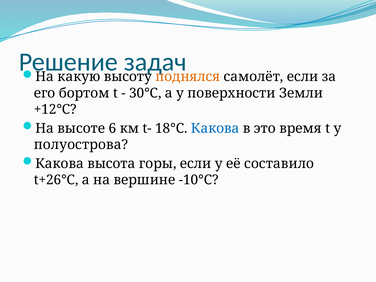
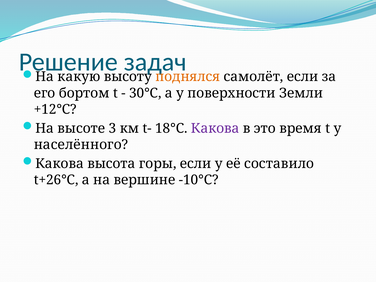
6: 6 -> 3 (112, 128)
Какова colour: blue -> purple (215, 128)
полуострова: полуострова -> населённого (81, 145)
